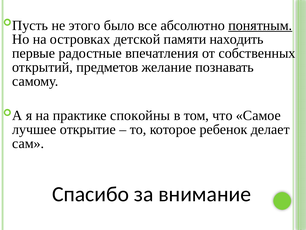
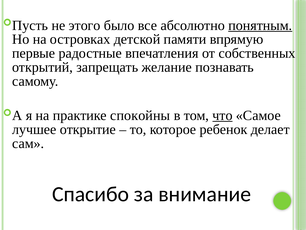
находить: находить -> впрямую (237, 39)
предметов: предметов -> запрещать (107, 67)
что underline: none -> present (222, 115)
